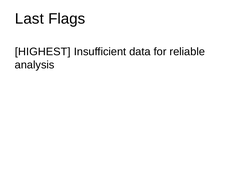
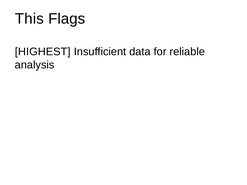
Last: Last -> This (29, 19)
